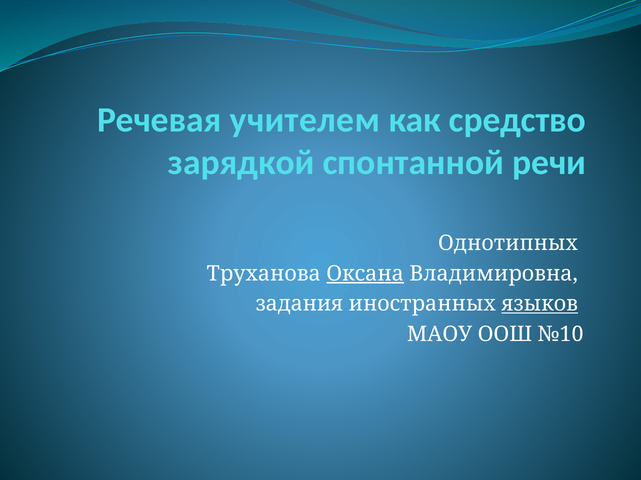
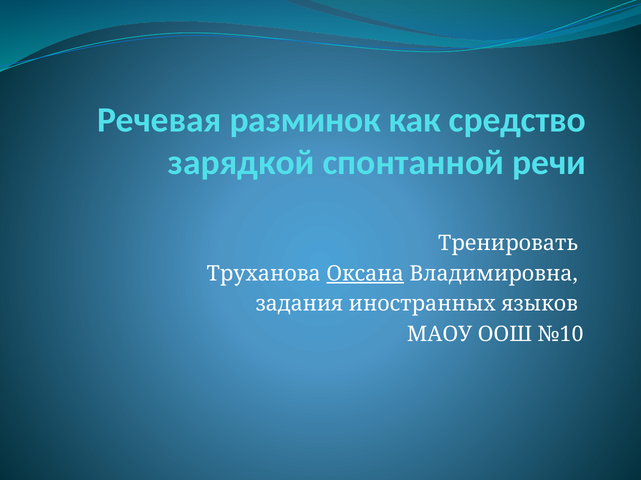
учителем: учителем -> разминок (305, 120)
Однотипных: Однотипных -> Тренировать (508, 244)
языков underline: present -> none (540, 304)
